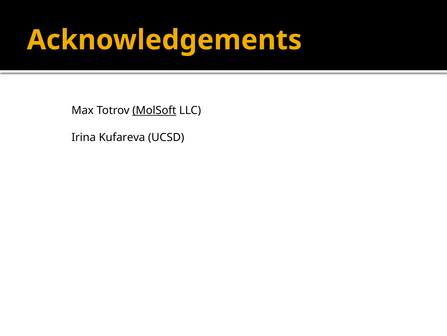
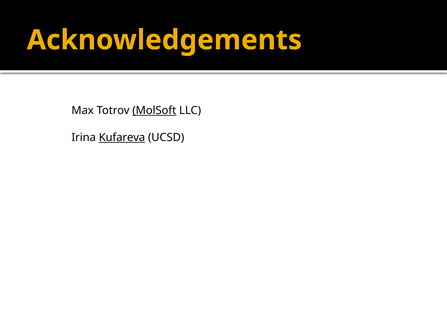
Kufareva underline: none -> present (122, 137)
